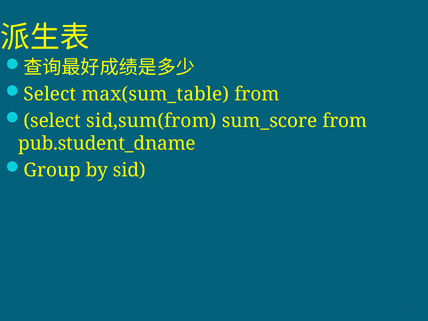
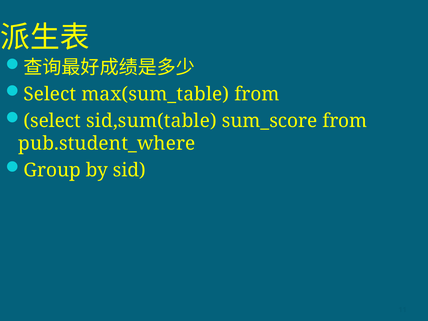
sid,sum(from: sid,sum(from -> sid,sum(table (151, 121)
pub.student_dname: pub.student_dname -> pub.student_where (107, 144)
